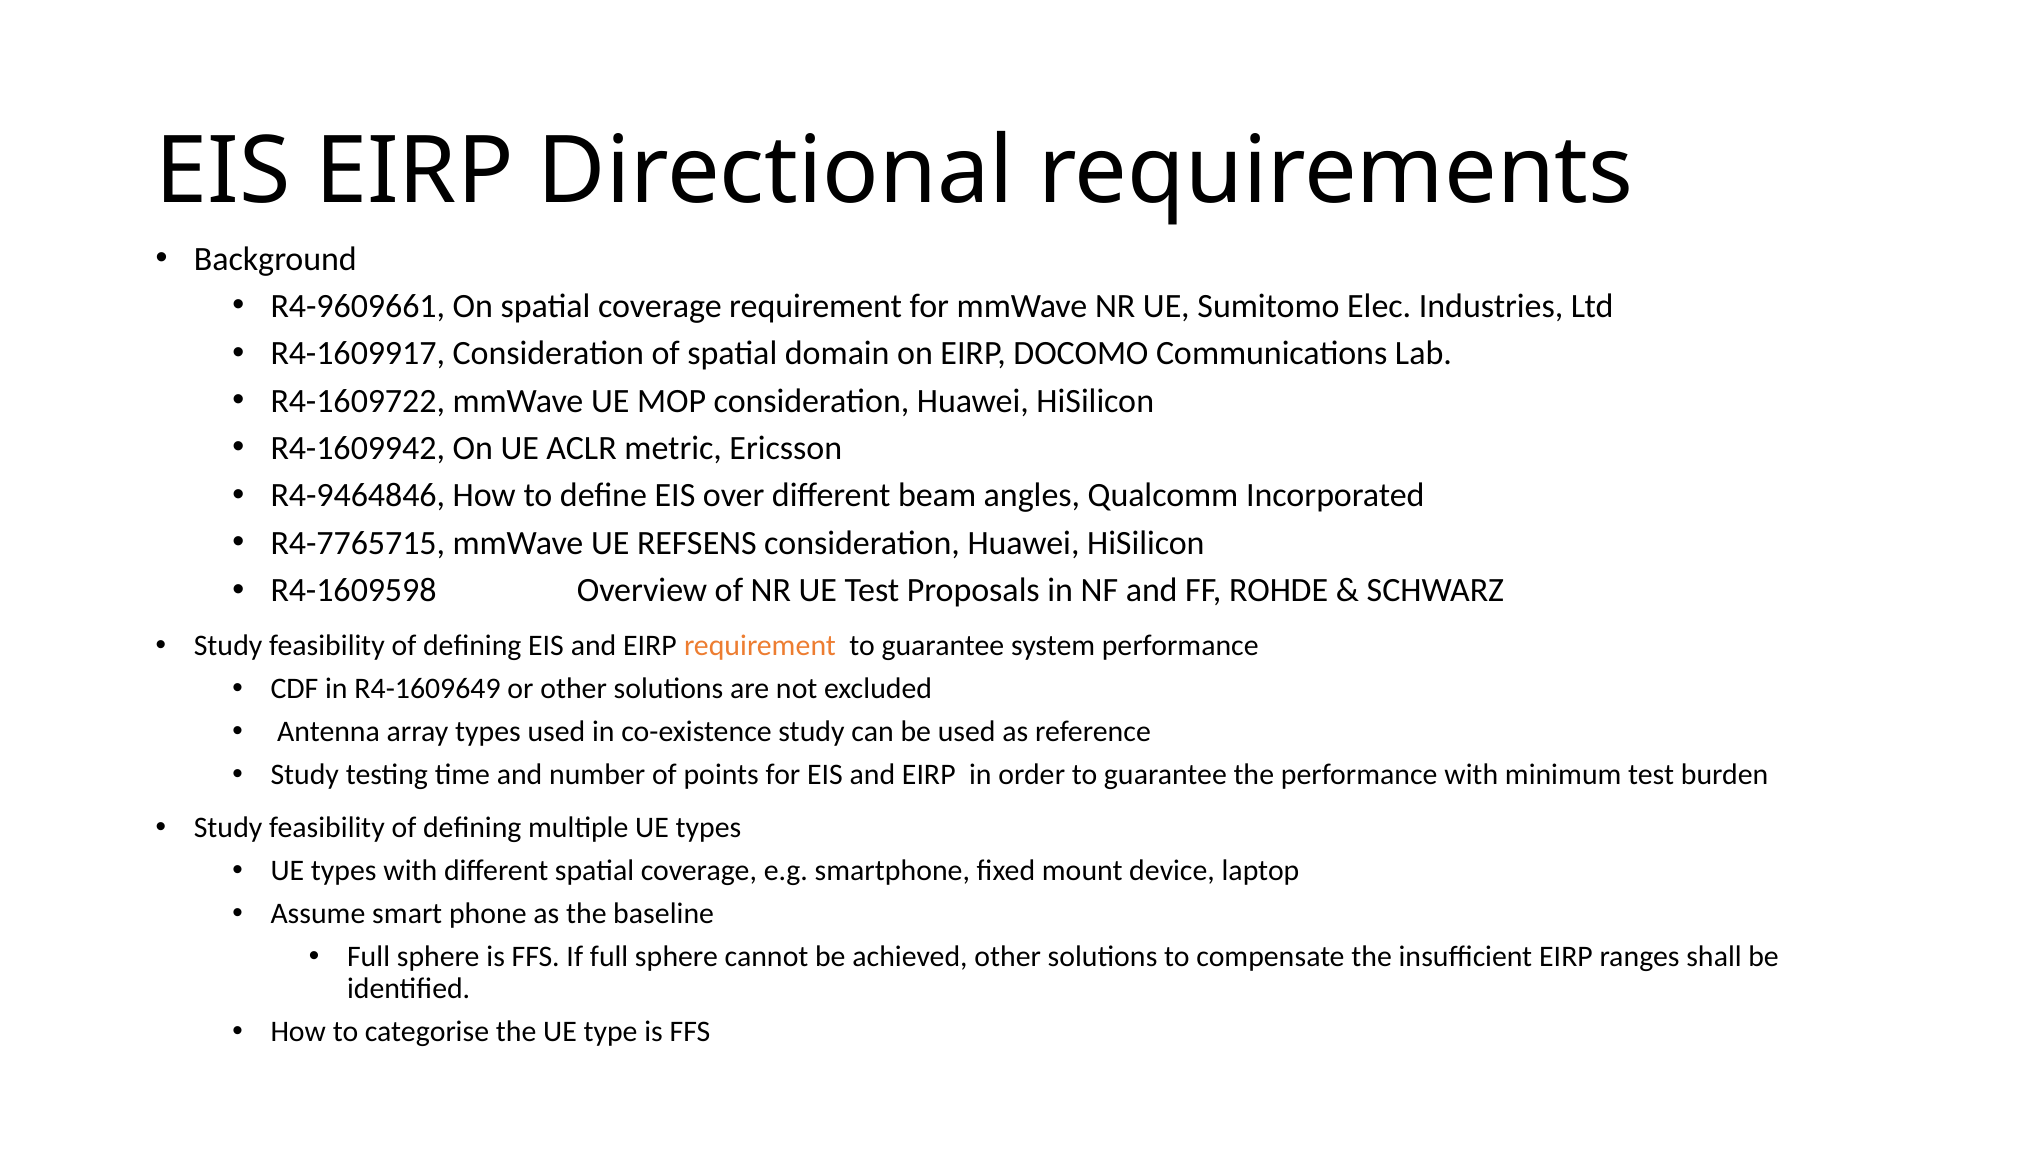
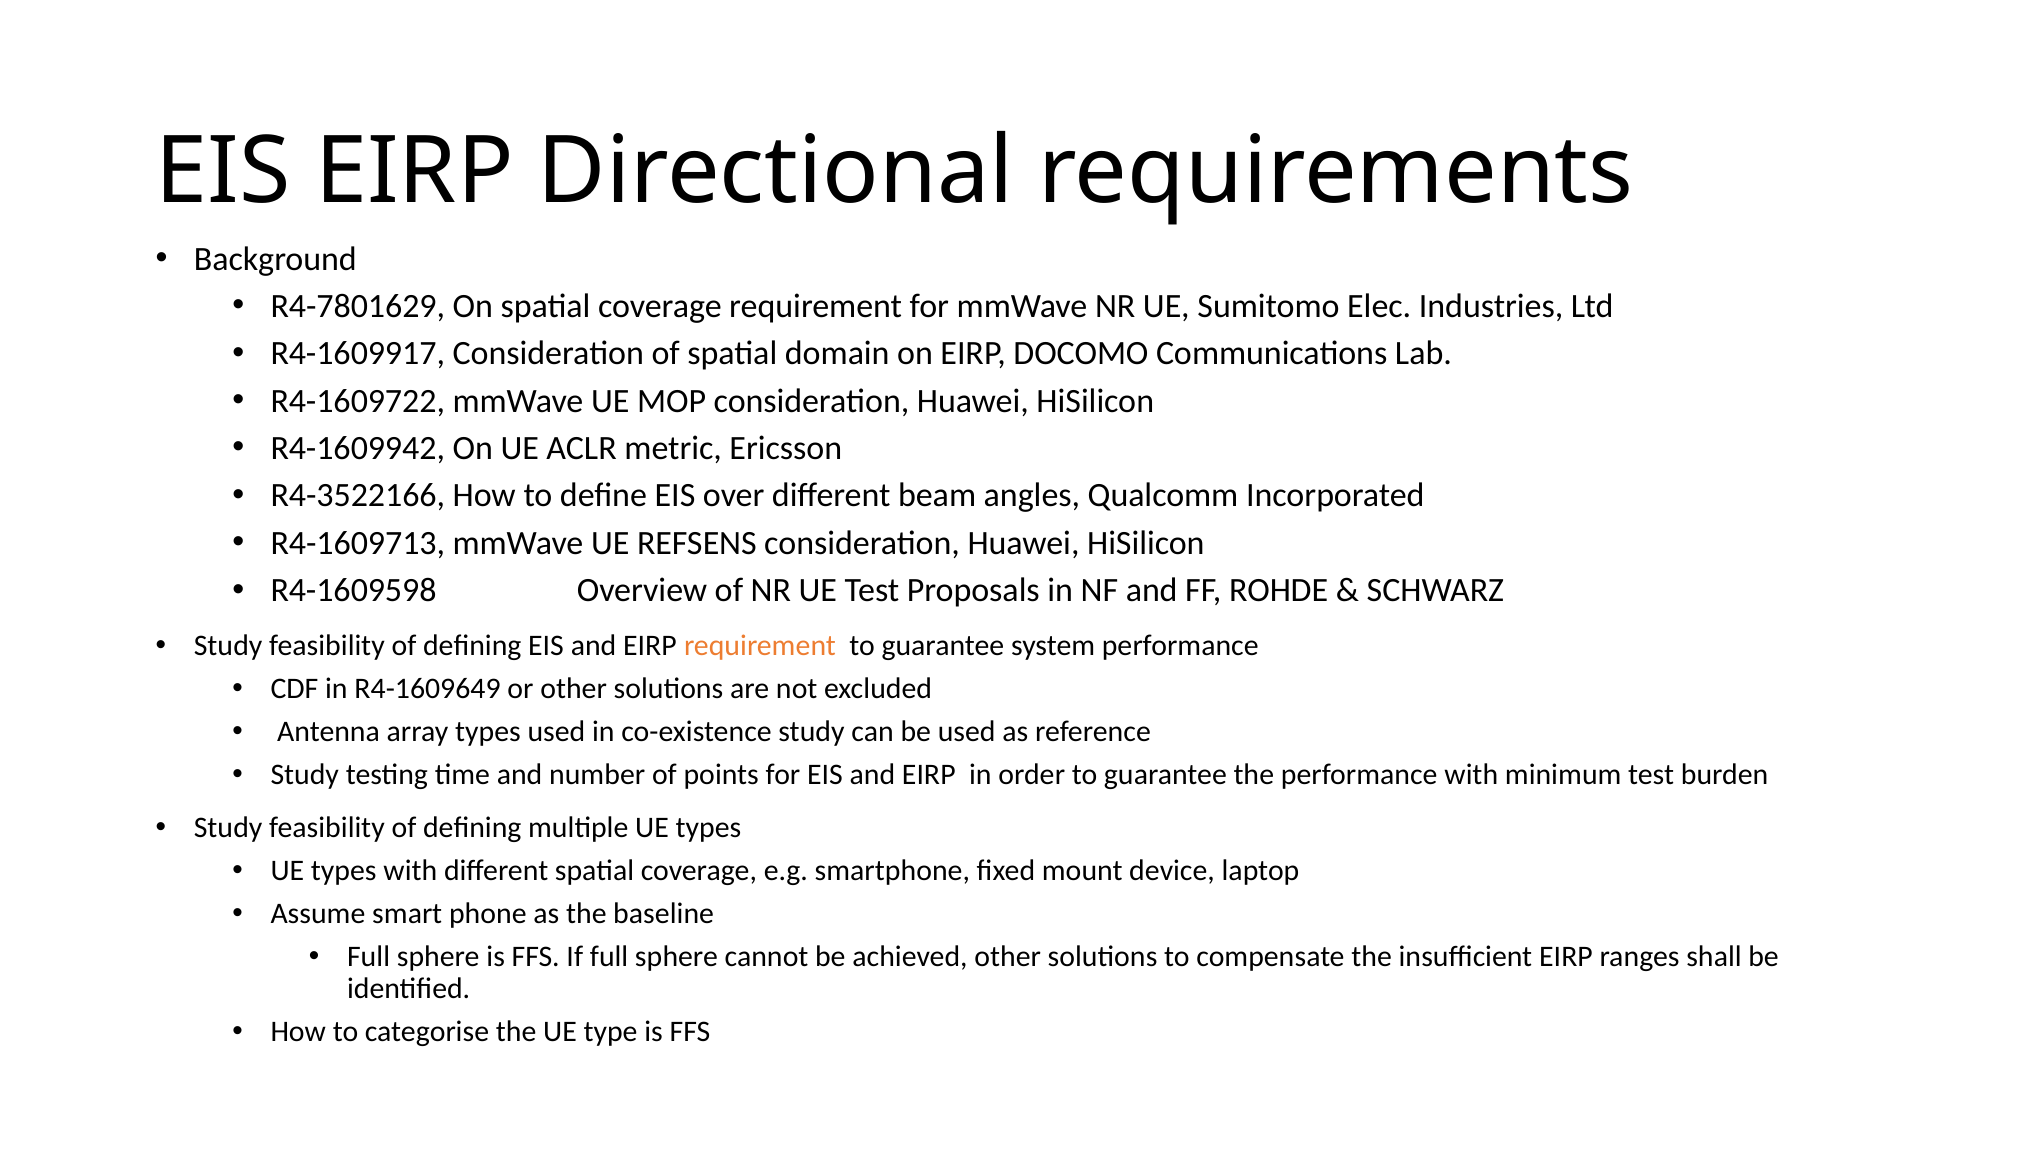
R4-9609661: R4-9609661 -> R4-7801629 (358, 306)
R4-9464846: R4-9464846 -> R4-3522166 (358, 495)
R4-7765715: R4-7765715 -> R4-1609713 (358, 543)
